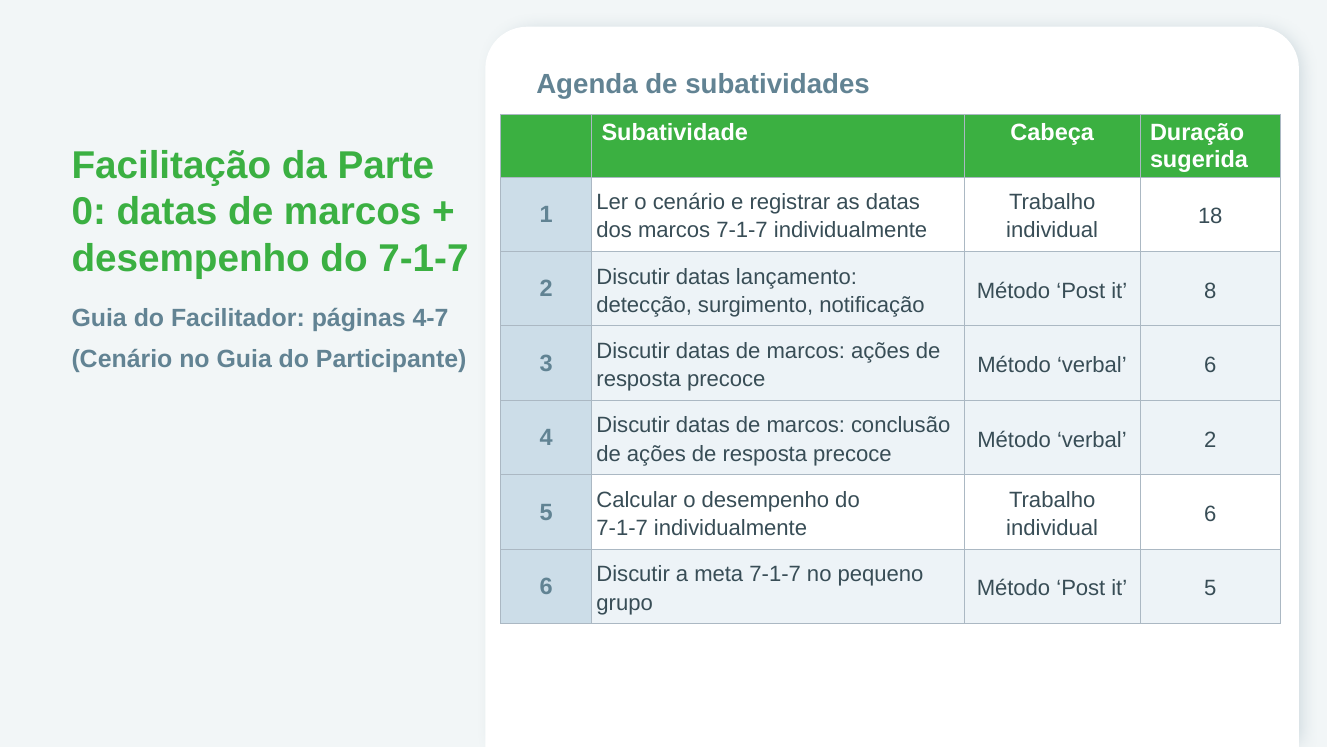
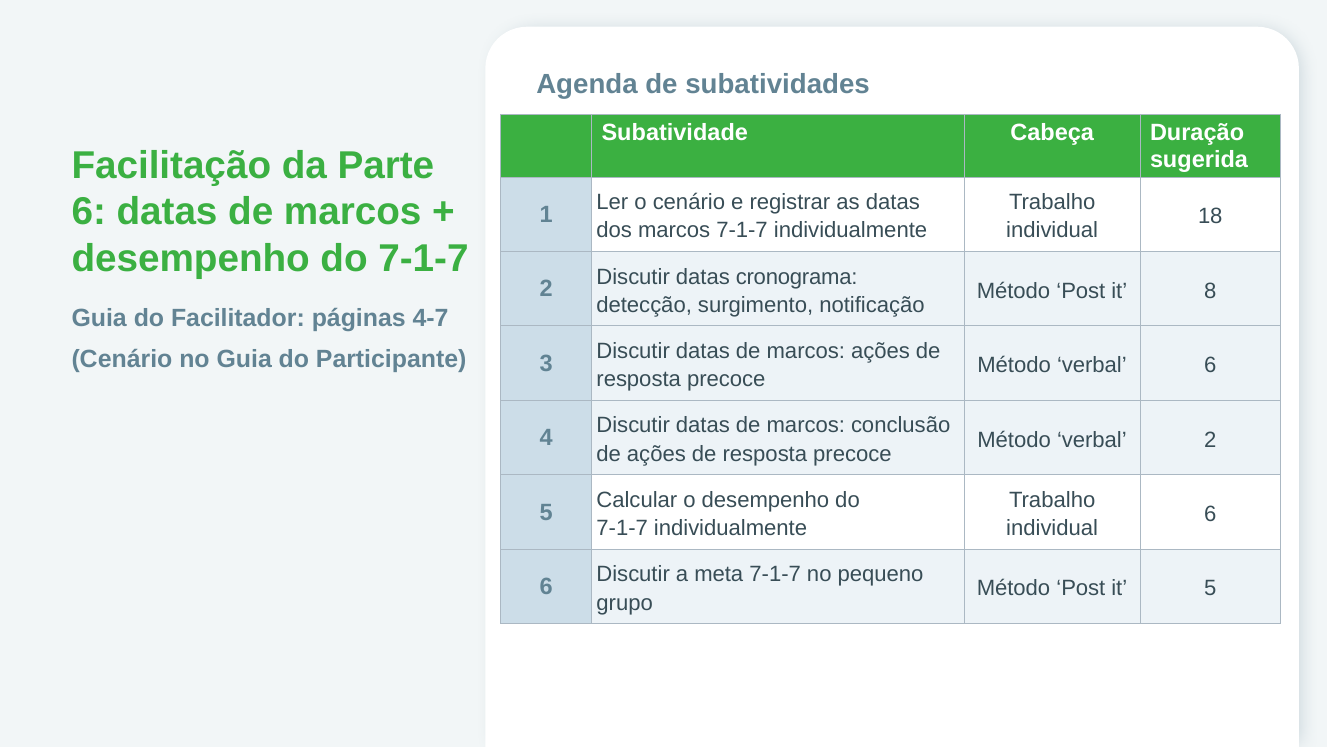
0: 0 -> 6 (89, 212)
lançamento: lançamento -> cronograma (797, 277)
